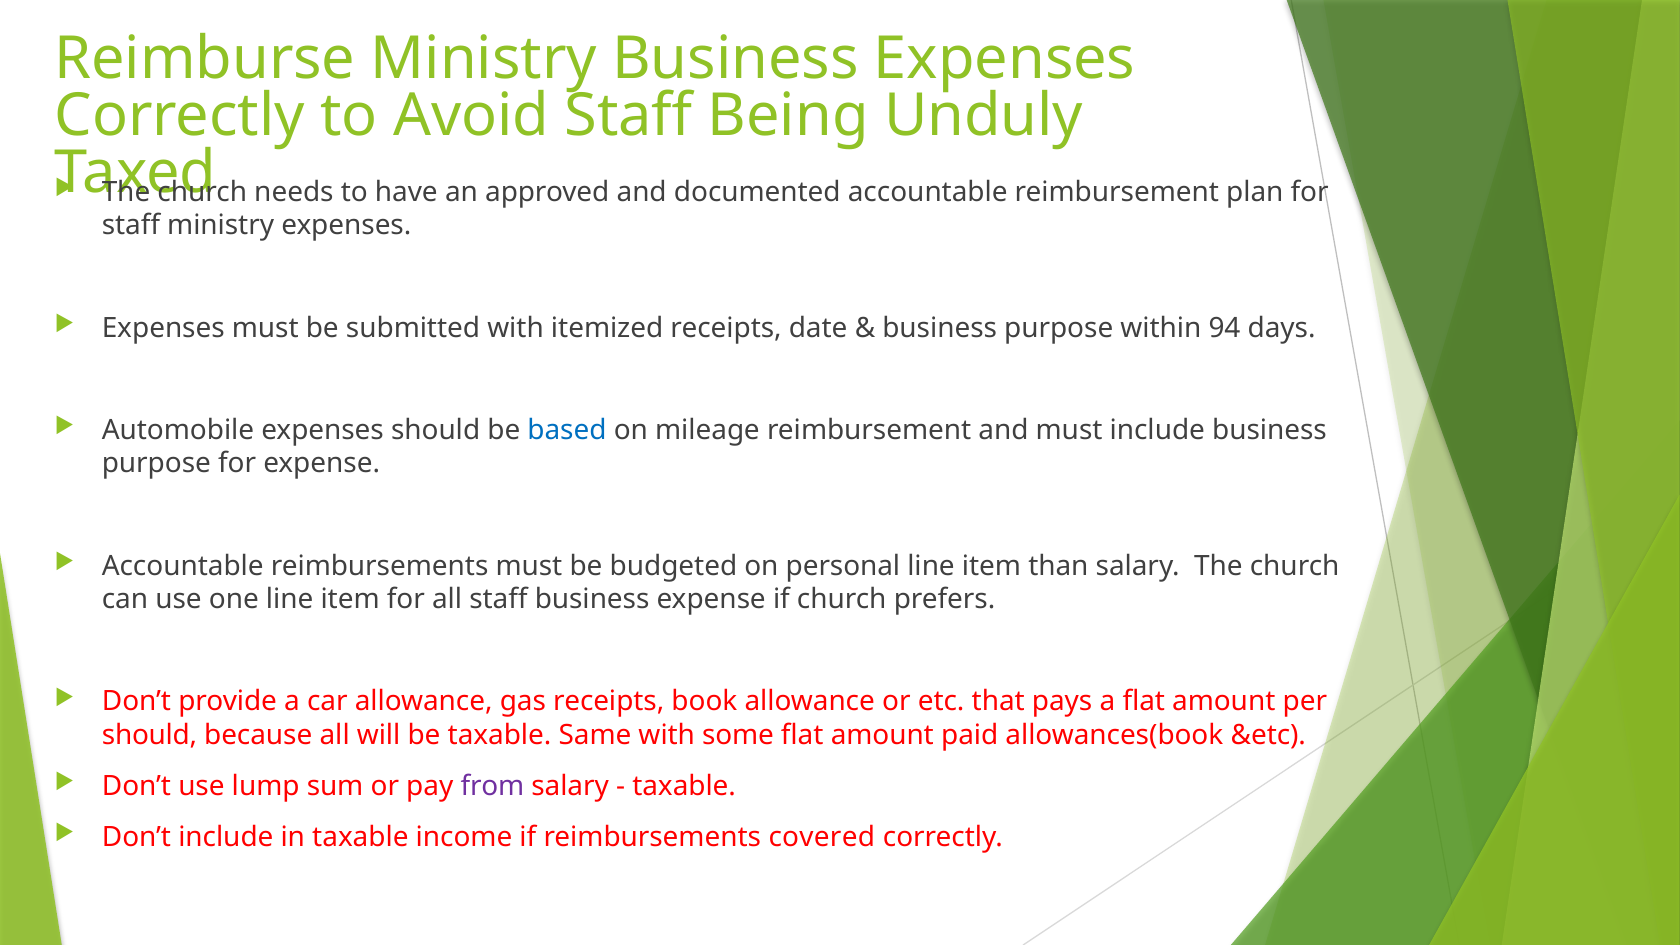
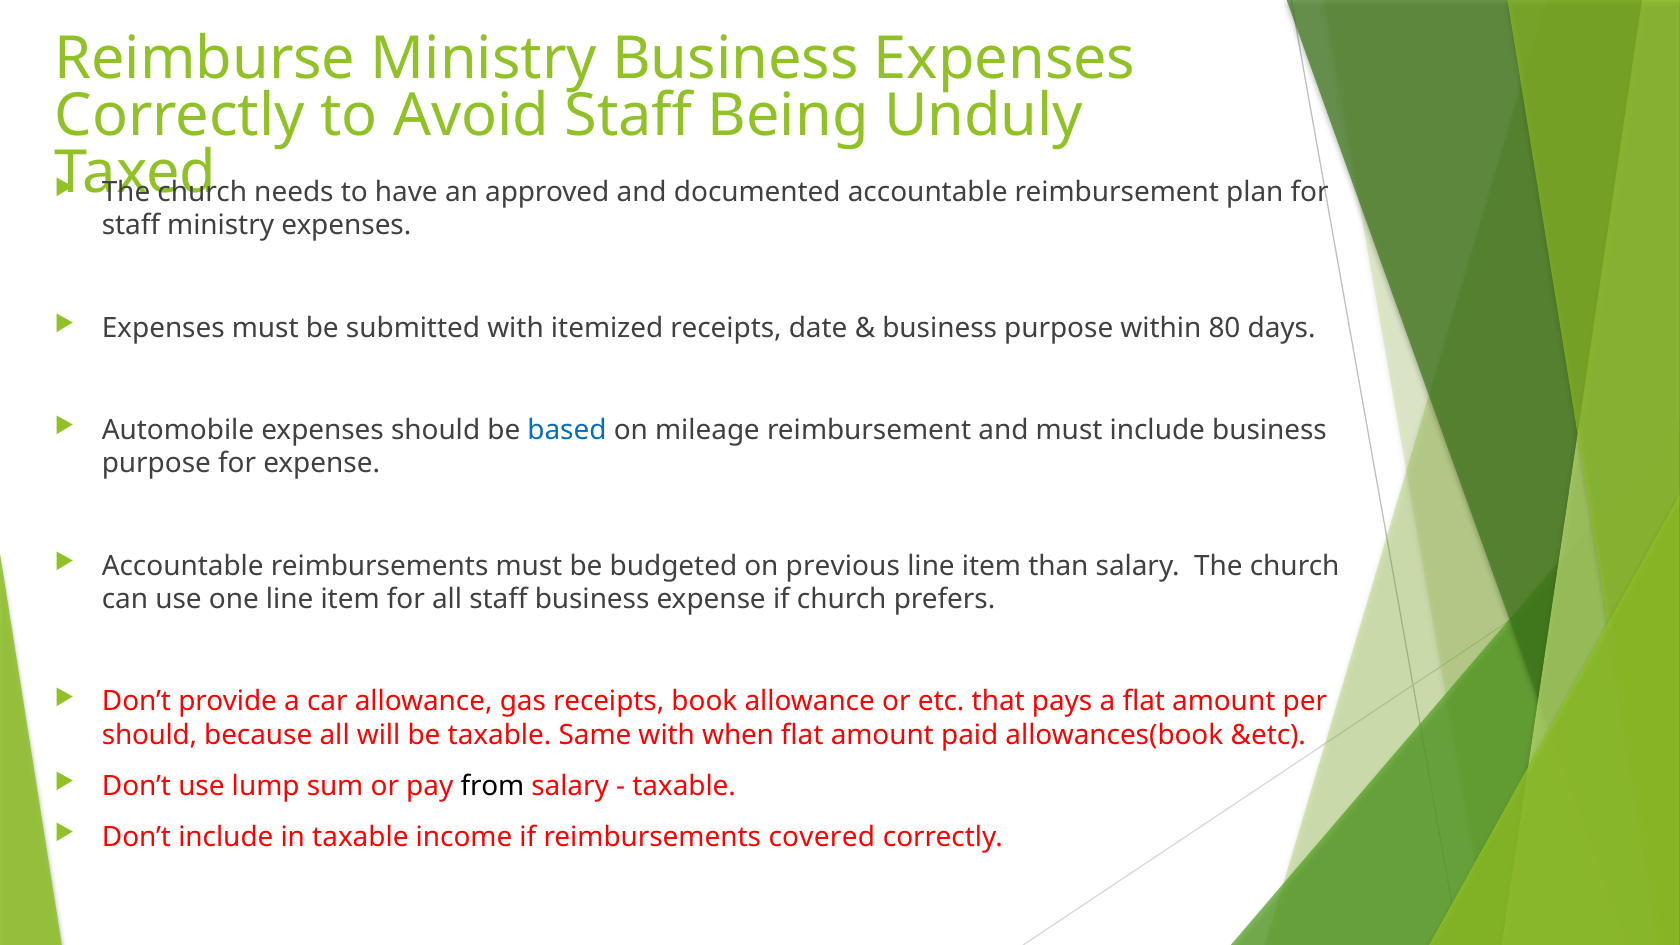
94: 94 -> 80 (1225, 328)
personal: personal -> previous (843, 566)
some: some -> when (738, 735)
from colour: purple -> black (492, 786)
